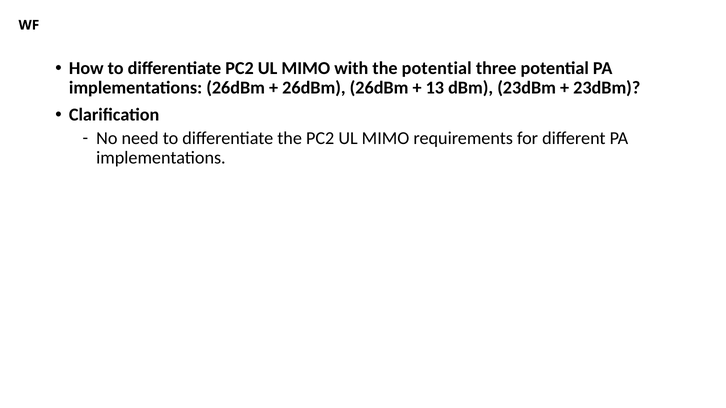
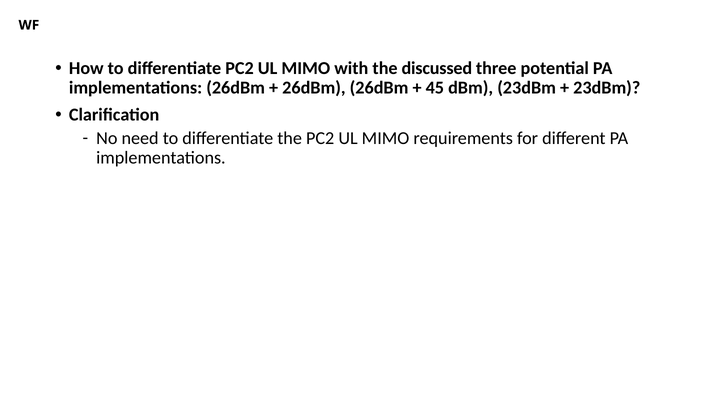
the potential: potential -> discussed (437, 68)
13: 13 -> 45 (435, 88)
